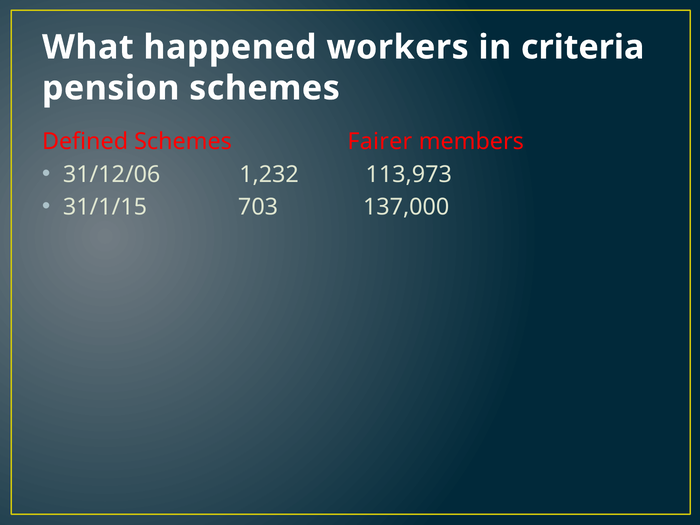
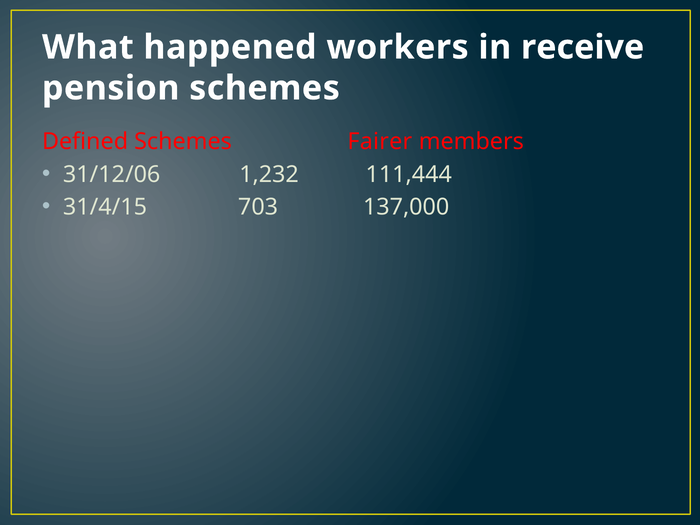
criteria: criteria -> receive (583, 47)
113,973: 113,973 -> 111,444 (409, 174)
31/1/15: 31/1/15 -> 31/4/15 (105, 207)
